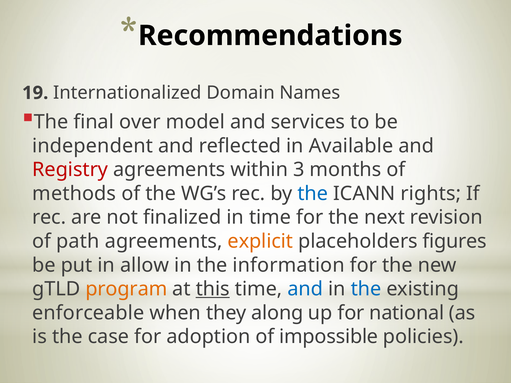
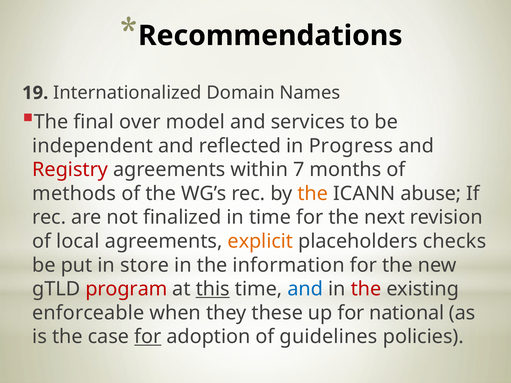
Available: Available -> Progress (351, 146)
3: 3 -> 7 (299, 170)
the colour: blue -> orange (313, 194)
rights: rights -> abuse (431, 194)
path: path -> local (78, 241)
figures: figures -> checks (455, 241)
allow: allow -> store (145, 265)
program colour: orange -> red (126, 289)
the colour: blue -> red (366, 289)
along: along -> these (277, 313)
for underline: none -> present (148, 337)
impossible: impossible -> guidelines (329, 337)
